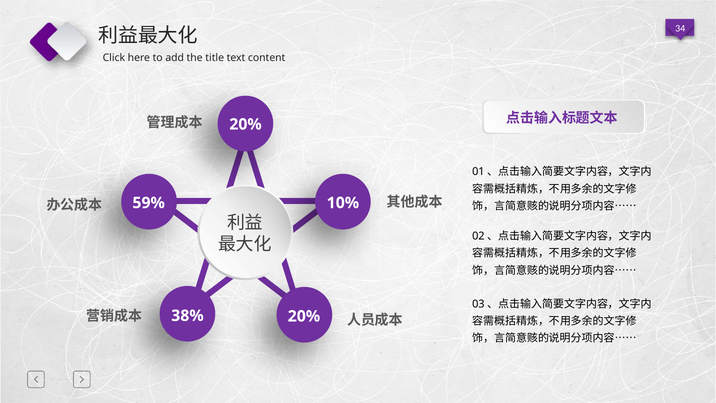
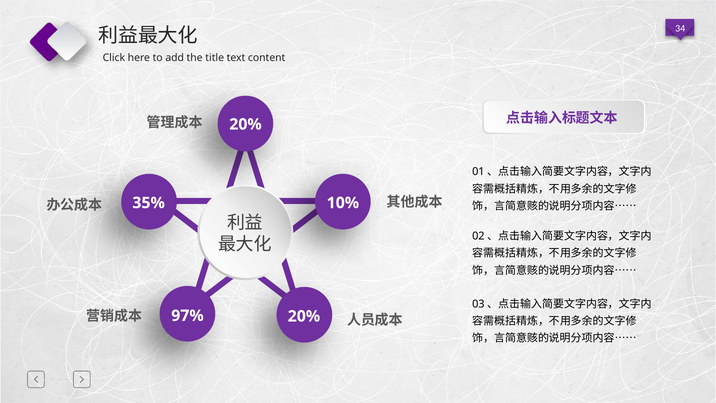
59%: 59% -> 35% (149, 203)
38%: 38% -> 97% (187, 316)
